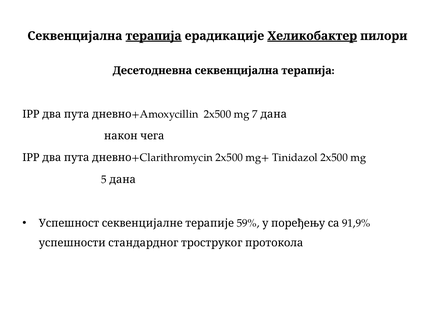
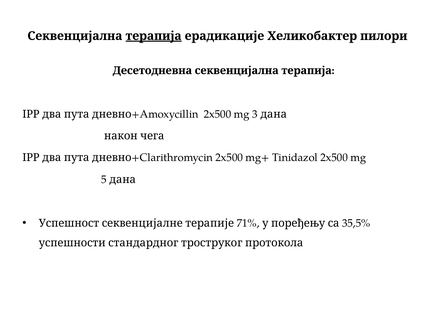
Хеликобактер underline: present -> none (312, 36)
7: 7 -> 3 (255, 114)
59%: 59% -> 71% (247, 223)
91,9%: 91,9% -> 35,5% (356, 223)
